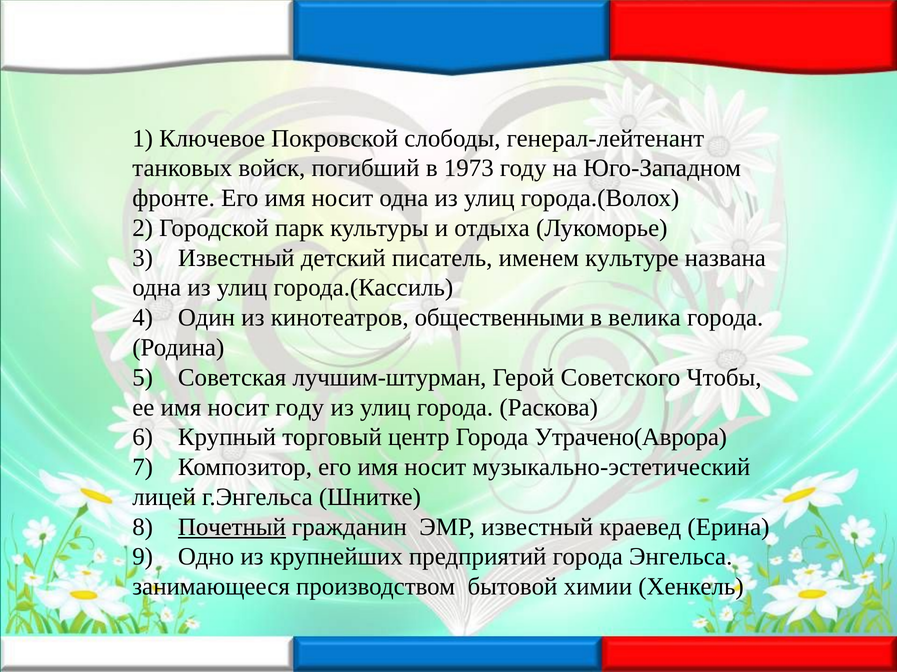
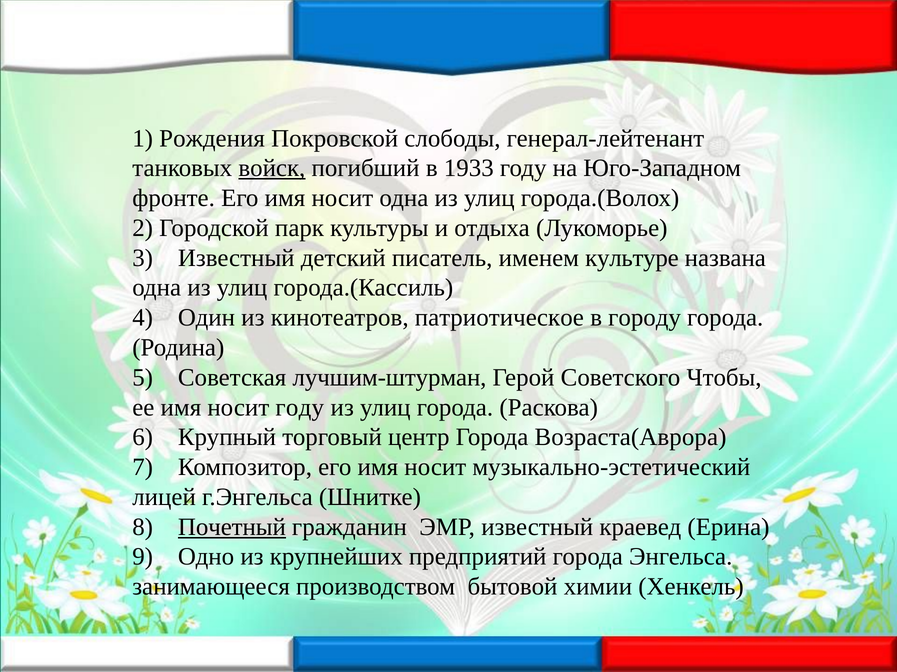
Ключевое: Ключевое -> Рождения (212, 139)
войск underline: none -> present (272, 168)
1973: 1973 -> 1933 (469, 168)
общественными: общественными -> патриотическое (499, 318)
велика: велика -> городу (645, 318)
Утрачено(Аврора: Утрачено(Аврора -> Возраста(Аврора (631, 438)
